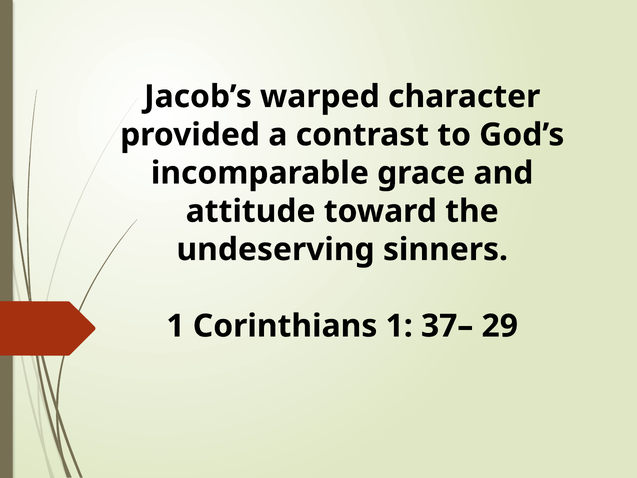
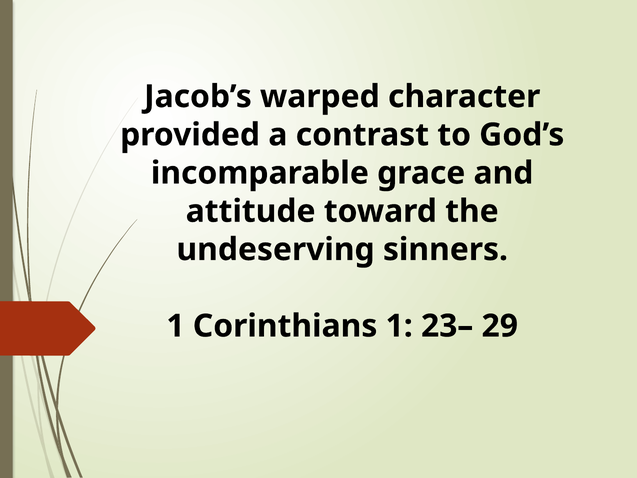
37–: 37– -> 23– (447, 326)
